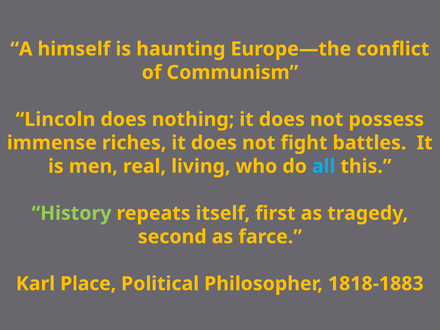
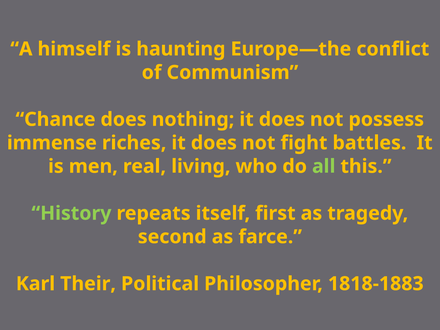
Lincoln: Lincoln -> Chance (55, 119)
all colour: light blue -> light green (324, 166)
Place: Place -> Their (88, 284)
